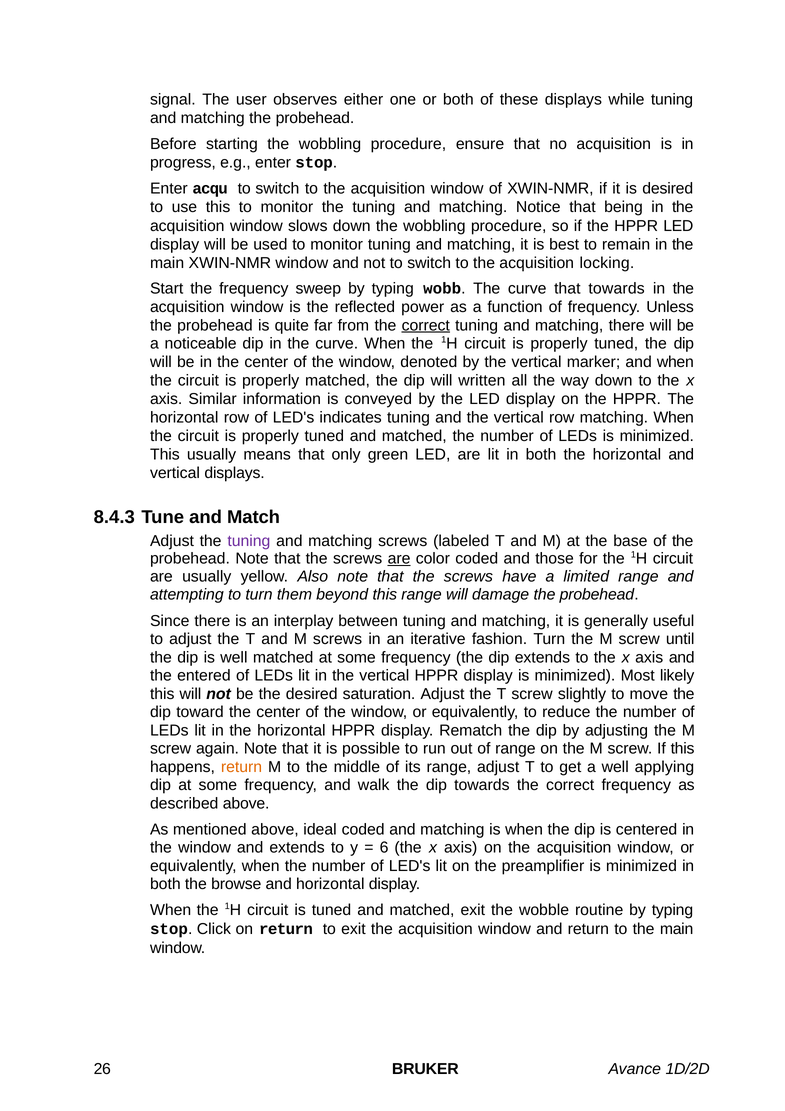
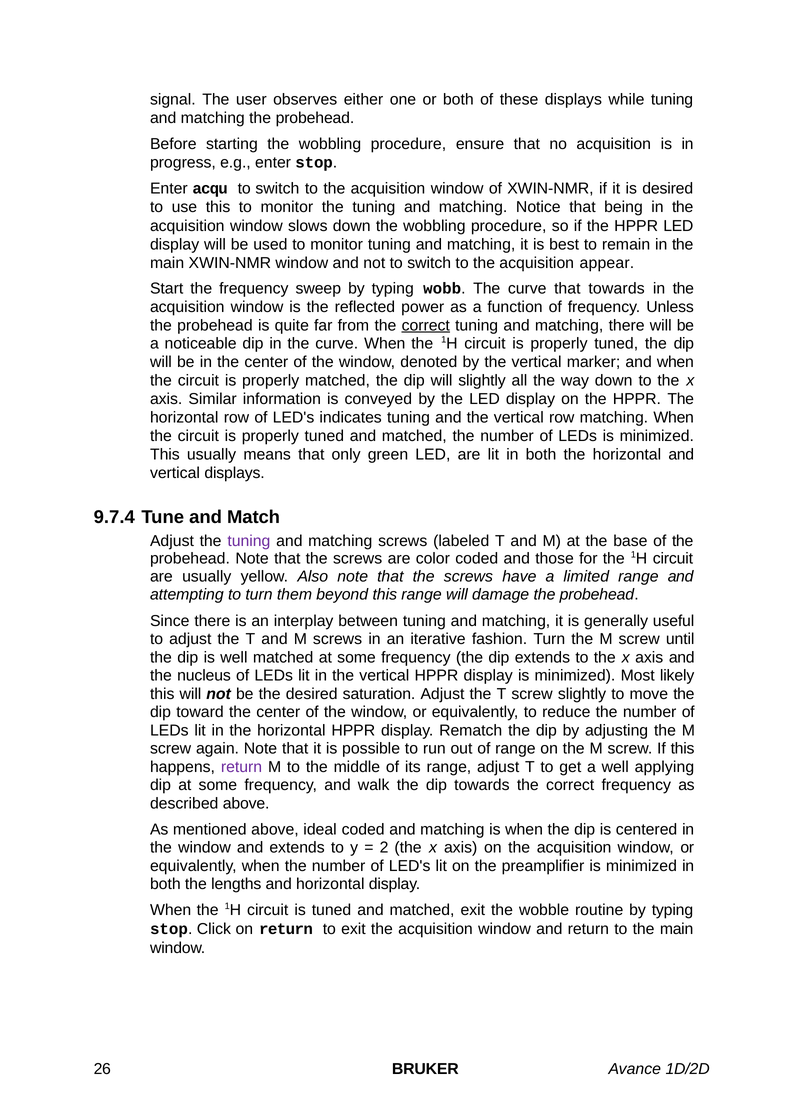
locking: locking -> appear (607, 263)
will written: written -> slightly (482, 381)
8.4.3: 8.4.3 -> 9.7.4 (114, 517)
are underline: present -> none (399, 559)
entered: entered -> nucleus (204, 676)
return colour: orange -> purple (241, 767)
6: 6 -> 2 (384, 848)
browse: browse -> lengths (236, 884)
